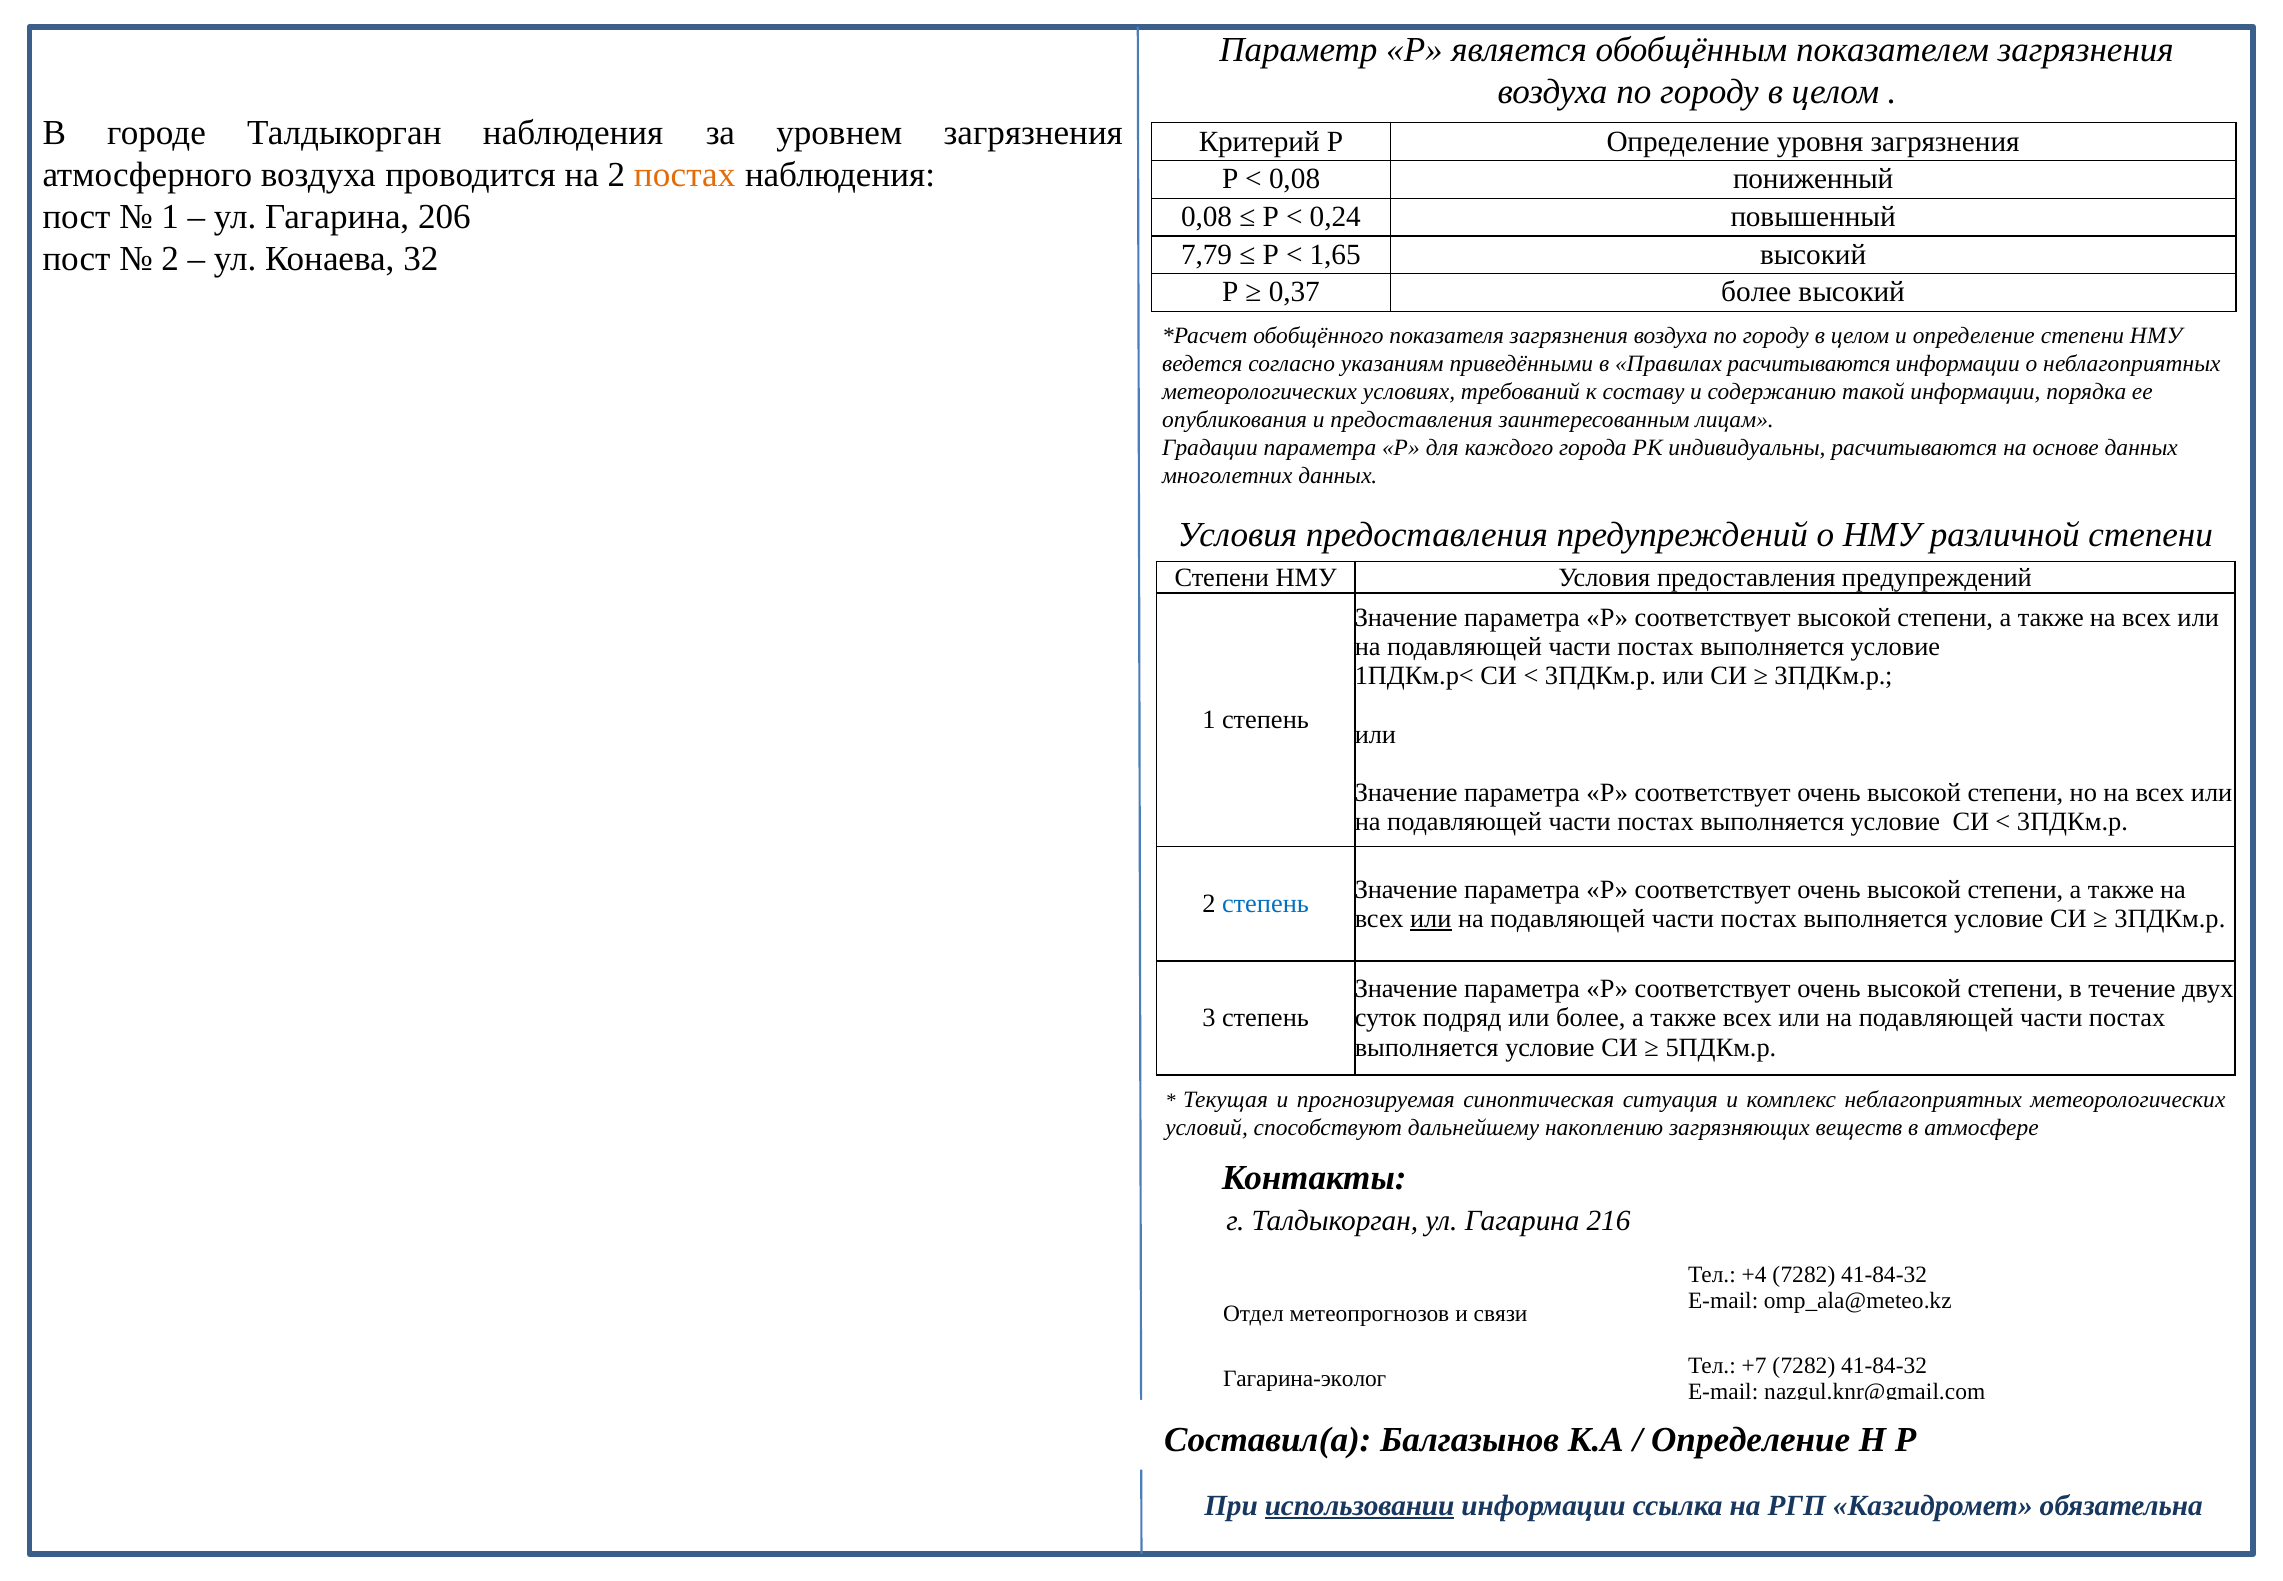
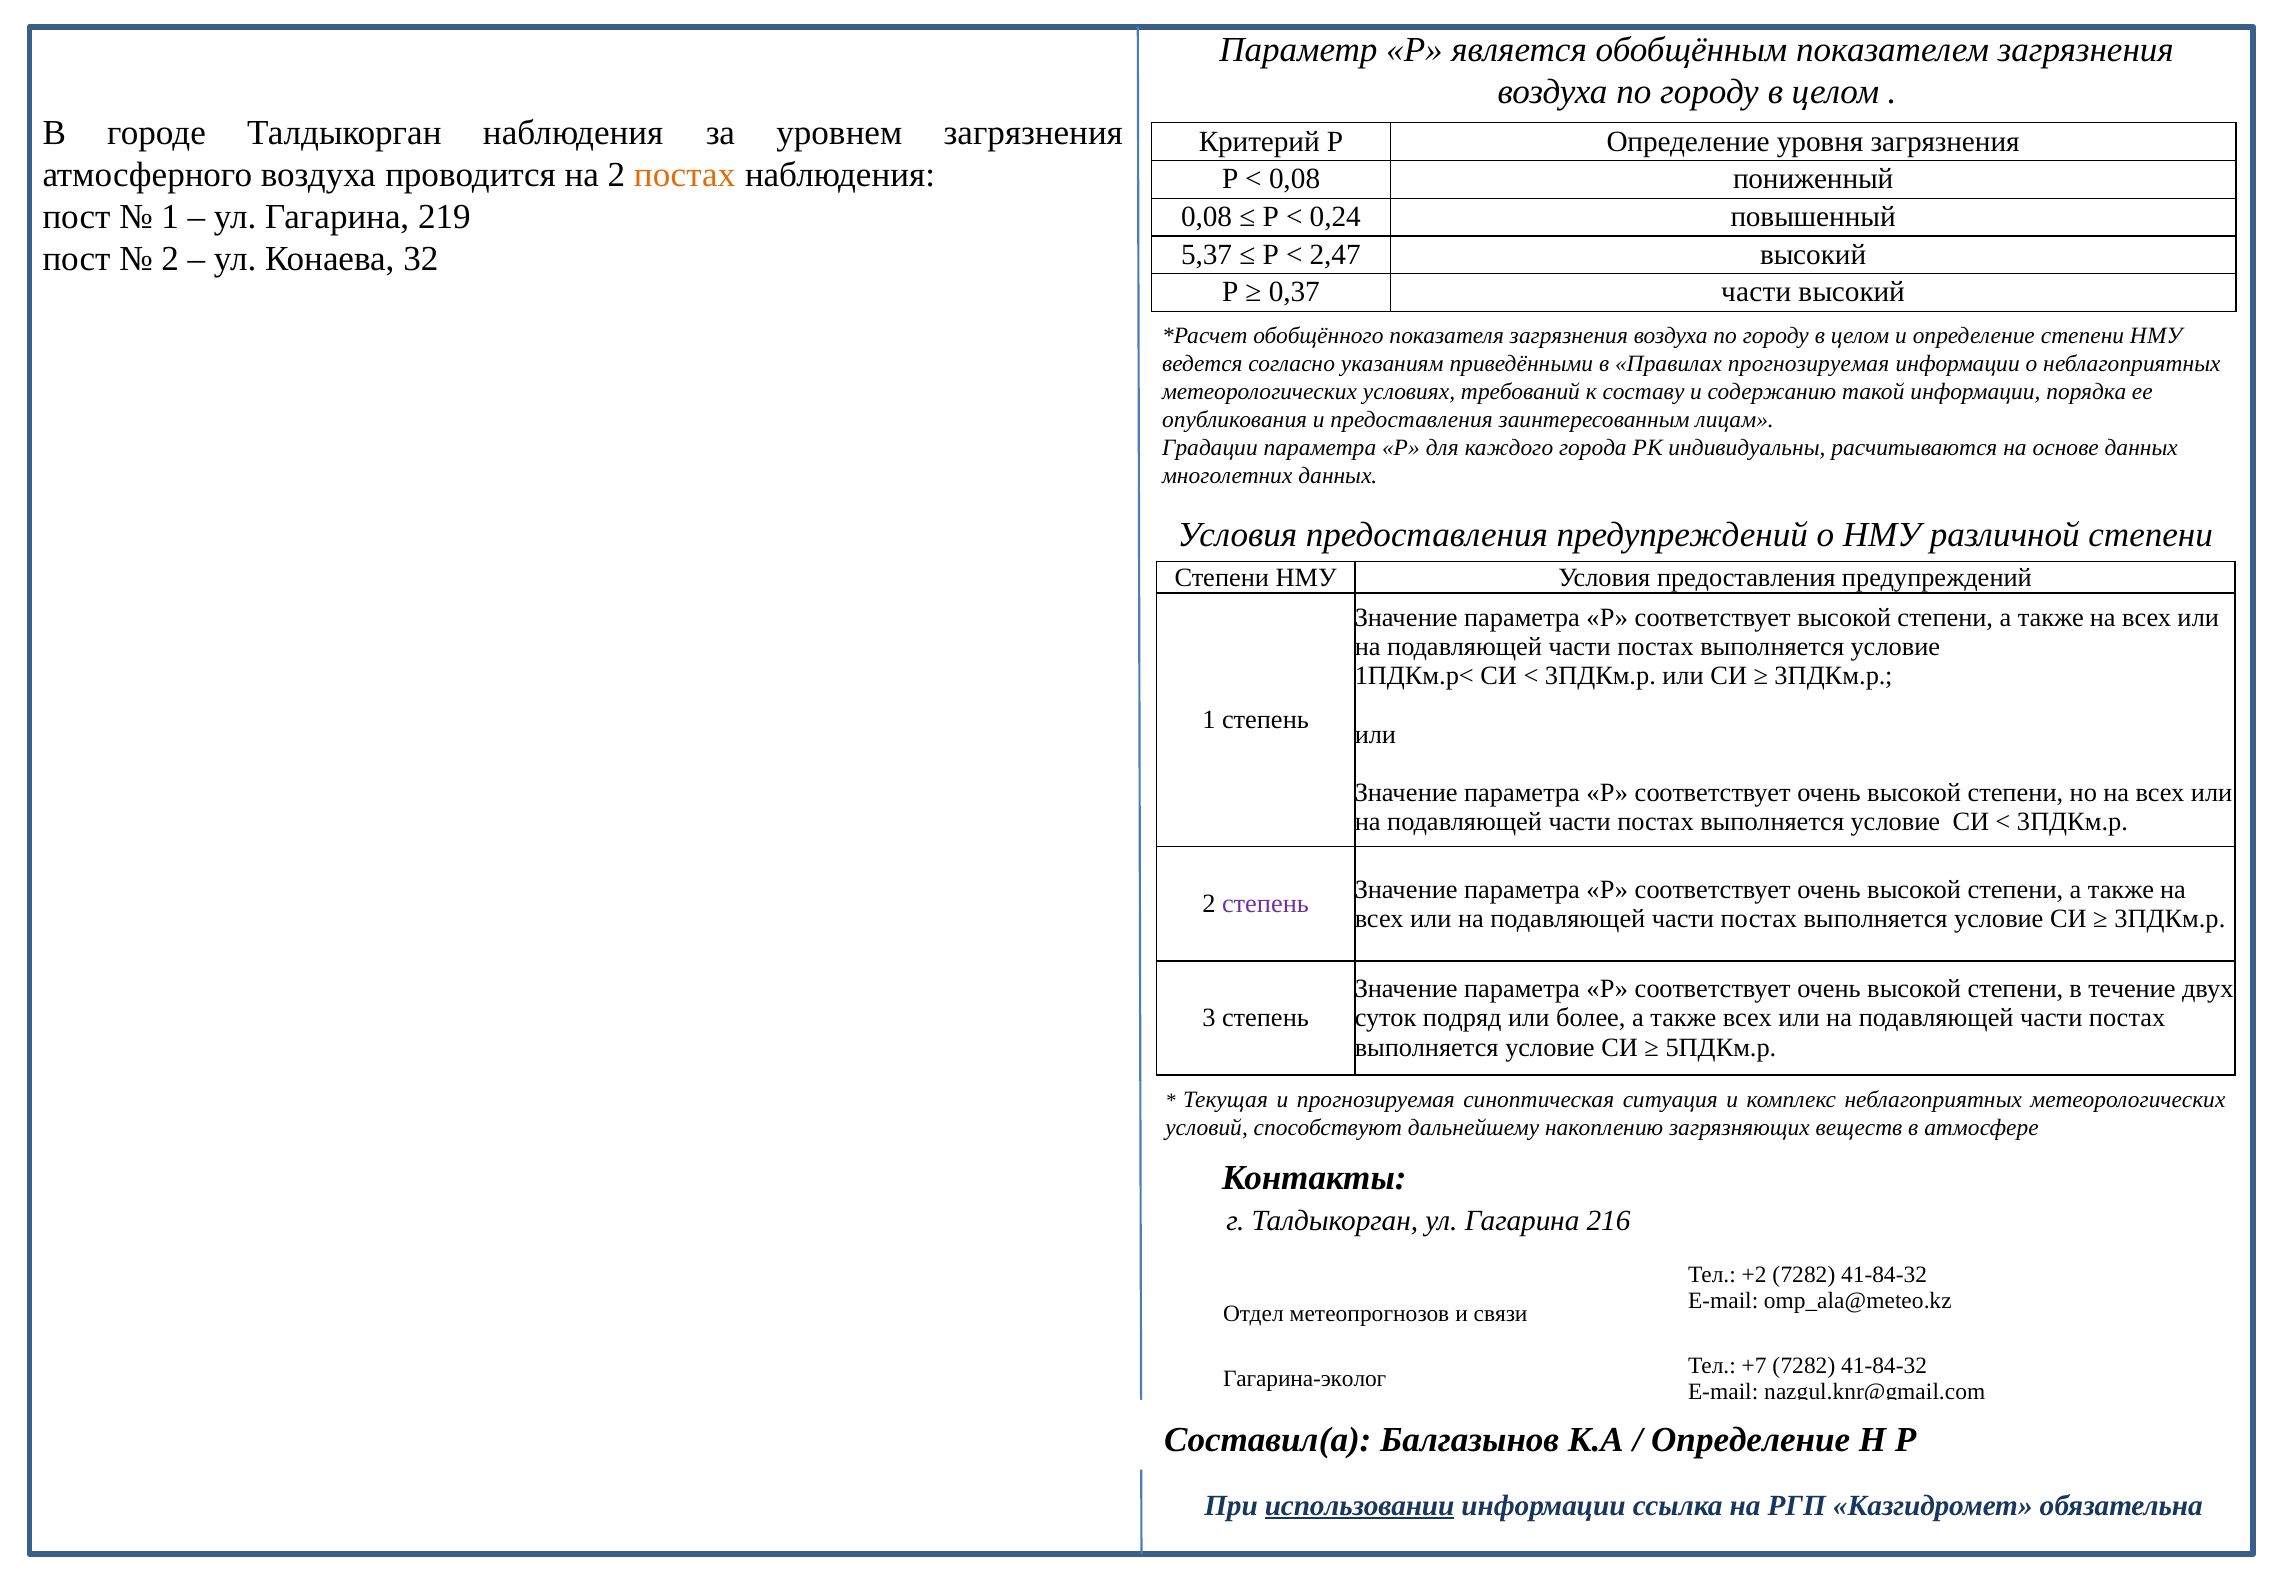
206: 206 -> 219 (444, 217)
7,79: 7,79 -> 5,37 (1207, 254)
1,65: 1,65 -> 2,47 (1335, 254)
0,37 более: более -> части (1756, 292)
Правилах расчитываются: расчитываются -> прогнозируемая (1809, 363)
степень colour: blue -> purple (1265, 904)
или underline: present -> none (1431, 918)
+4: +4 -> +2 (1754, 1274)
